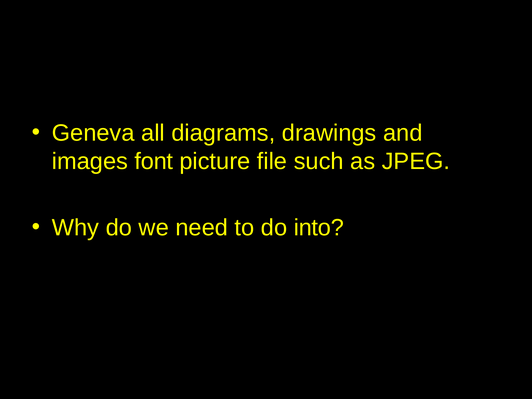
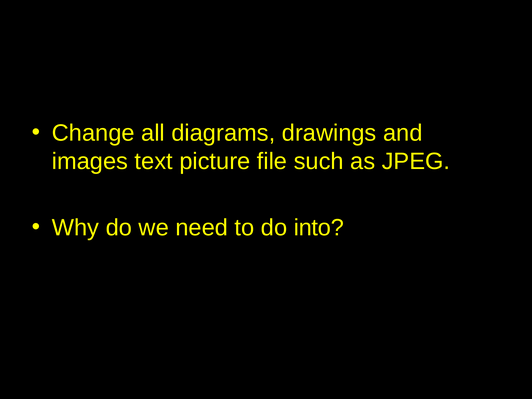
Geneva: Geneva -> Change (93, 133)
font: font -> text (154, 161)
